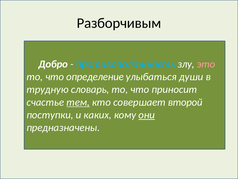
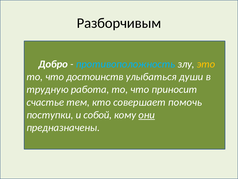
это colour: pink -> yellow (206, 64)
определение: определение -> достоинств (95, 77)
словарь: словарь -> работа (90, 89)
тем underline: present -> none (78, 102)
второй: второй -> помочь (185, 102)
каких: каких -> собой (98, 115)
